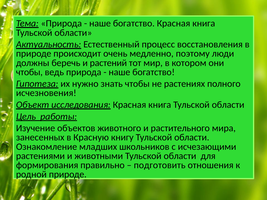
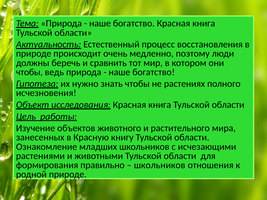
растений: растений -> сравнить (108, 63)
подготовить: подготовить -> школьников (160, 165)
